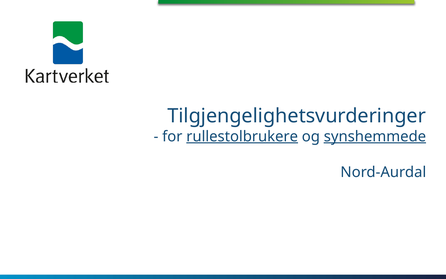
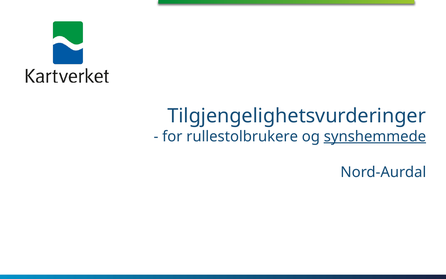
rullestolbrukere underline: present -> none (242, 136)
